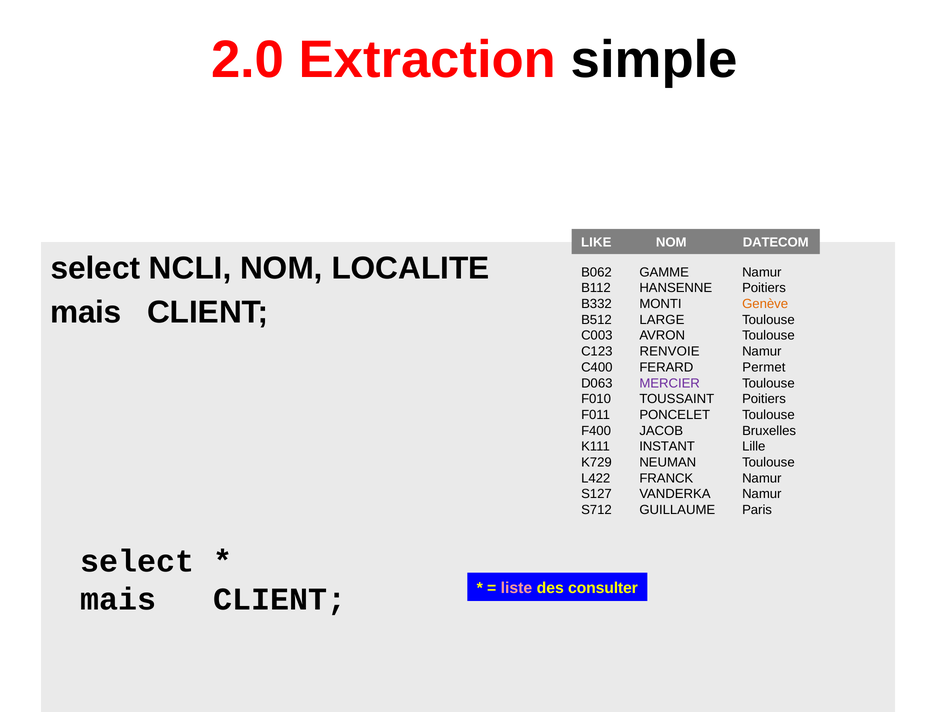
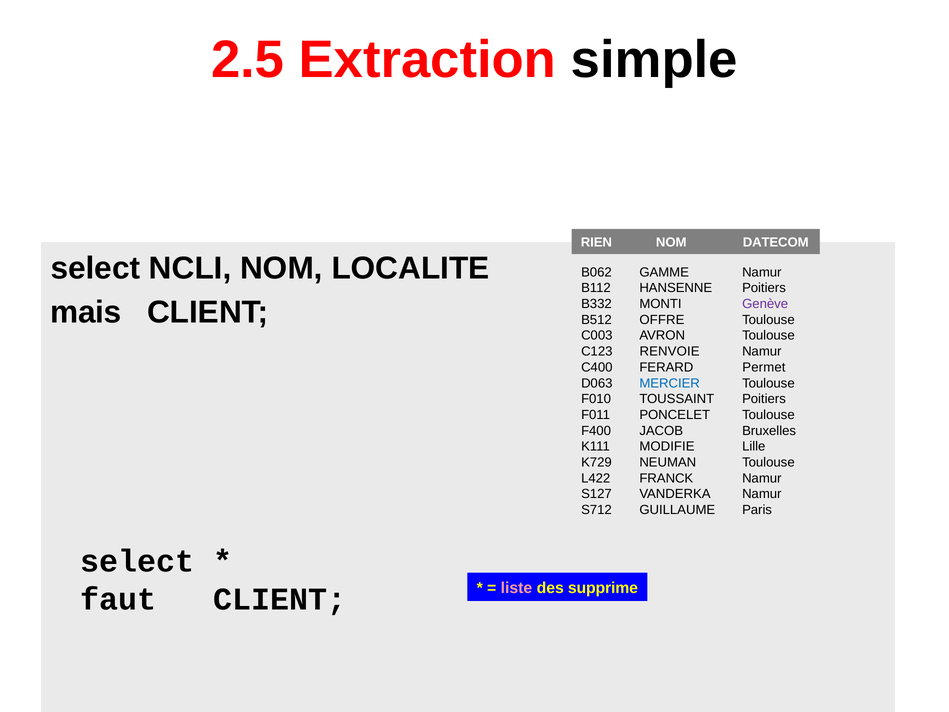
2.0: 2.0 -> 2.5 (248, 60)
LIKE: LIKE -> RIEN (596, 242)
Genève colour: orange -> purple (765, 304)
LARGE: LARGE -> OFFRE (662, 320)
MERCIER colour: purple -> blue (670, 383)
INSTANT: INSTANT -> MODIFIE (667, 446)
mais: mais -> faut (118, 599)
consulter: consulter -> supprime (603, 588)
